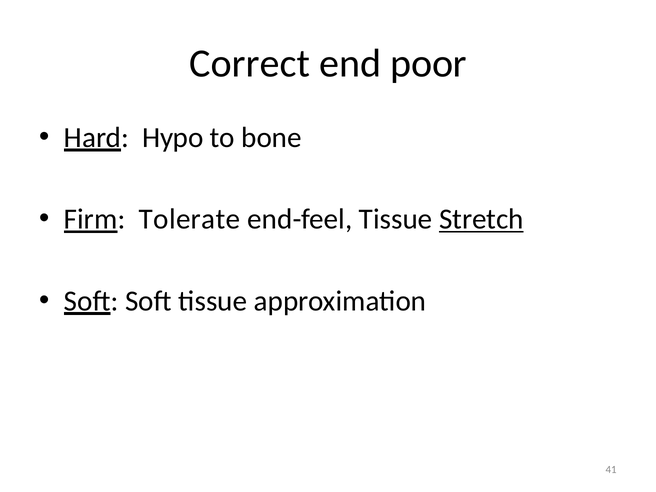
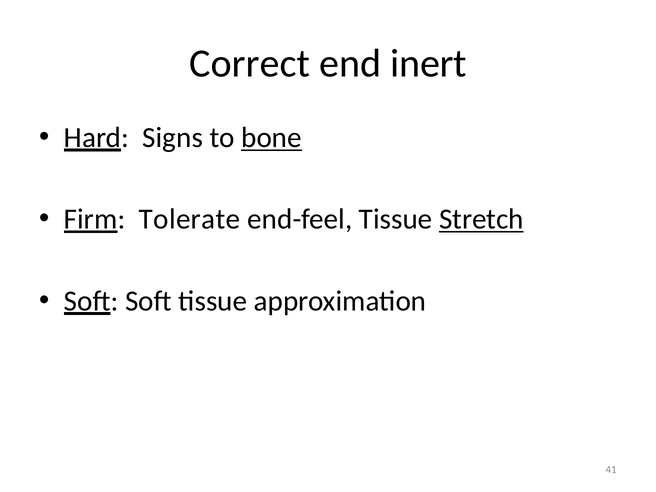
poor: poor -> inert (429, 64)
Hypo: Hypo -> Signs (173, 138)
bone underline: none -> present (271, 138)
